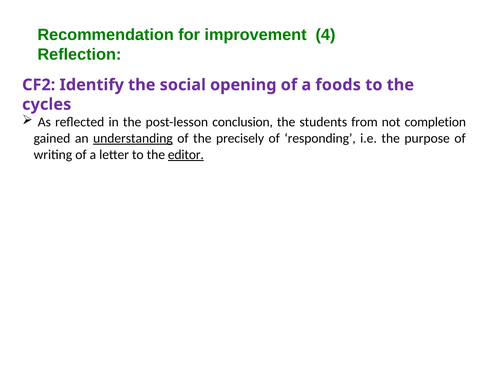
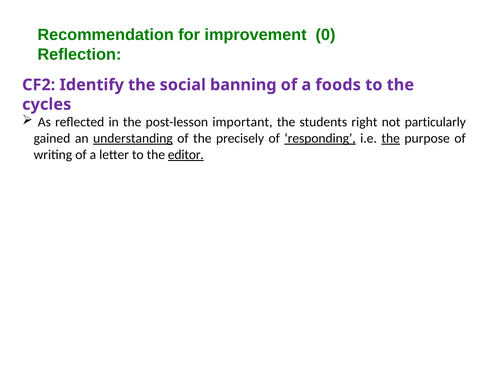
4: 4 -> 0 (326, 35)
opening: opening -> banning (243, 85)
conclusion: conclusion -> important (242, 122)
from: from -> right (364, 122)
completion: completion -> particularly (435, 122)
responding underline: none -> present (320, 138)
the underline: none -> present (391, 138)
